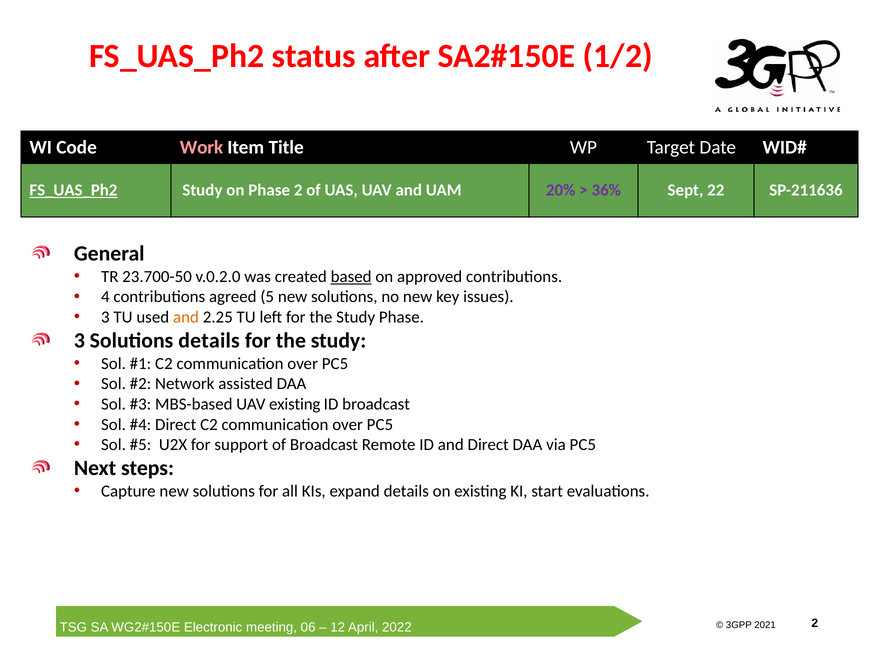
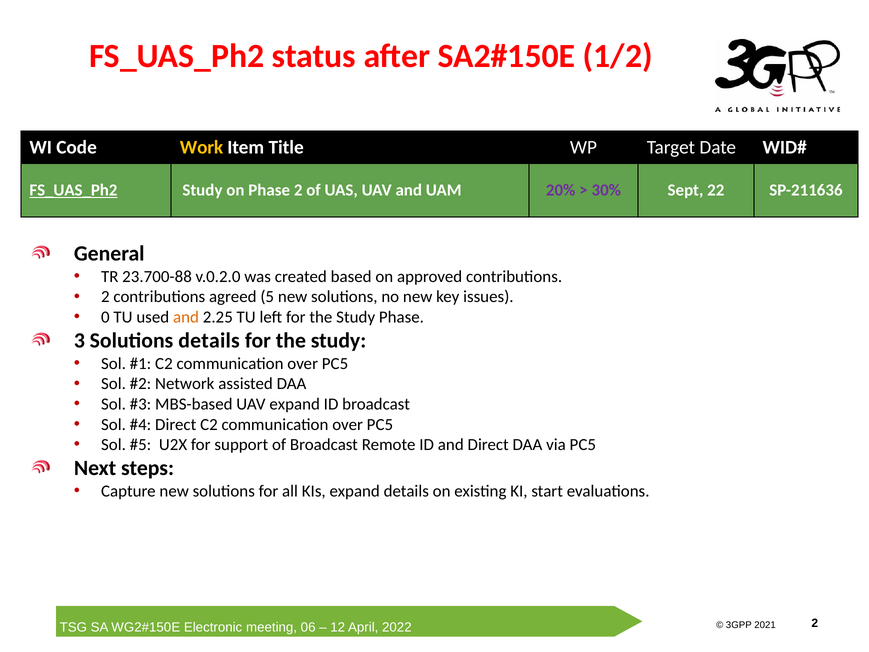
Work colour: pink -> yellow (202, 147)
36%: 36% -> 30% (606, 190)
23.700-50: 23.700-50 -> 23.700-88 (157, 277)
based underline: present -> none (351, 277)
4: 4 -> 2 (105, 297)
3: 3 -> 0 (105, 317)
UAV existing: existing -> expand (295, 404)
